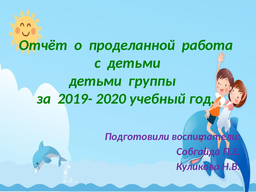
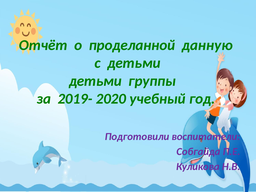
работа: работа -> данную (207, 45)
